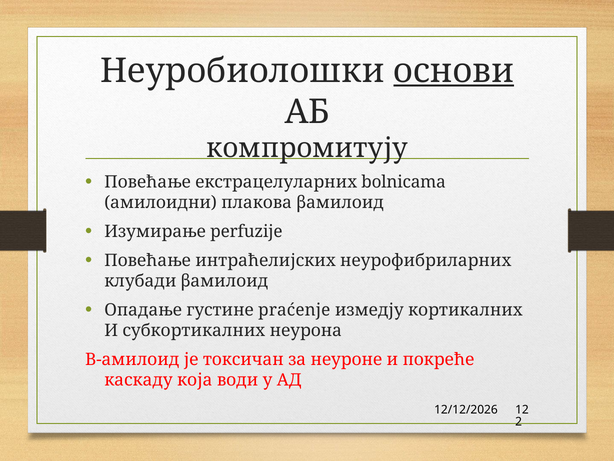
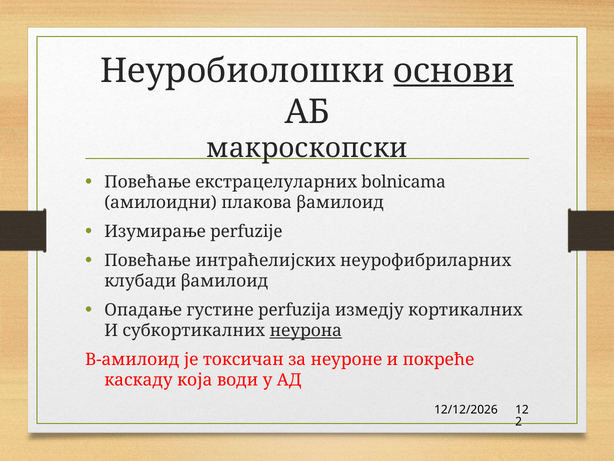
компромитују: компромитују -> макроскопски (307, 148)
praćenje: praćenje -> perfuzija (294, 310)
неурона underline: none -> present (306, 330)
